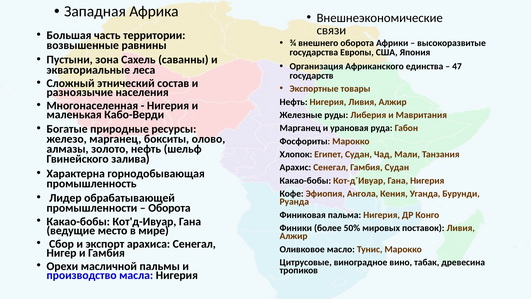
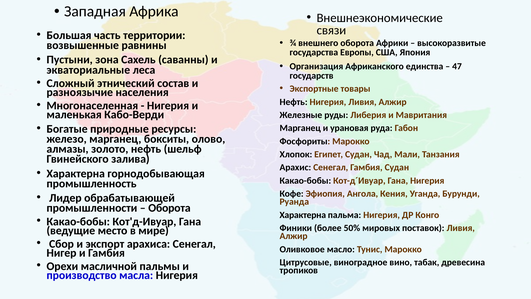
Финиковая: Финиковая -> Характерна (303, 215)
